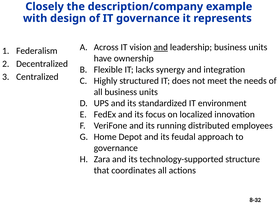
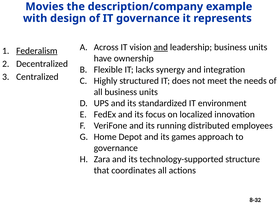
Closely: Closely -> Movies (45, 7)
Federalism underline: none -> present (37, 51)
feudal: feudal -> games (184, 137)
